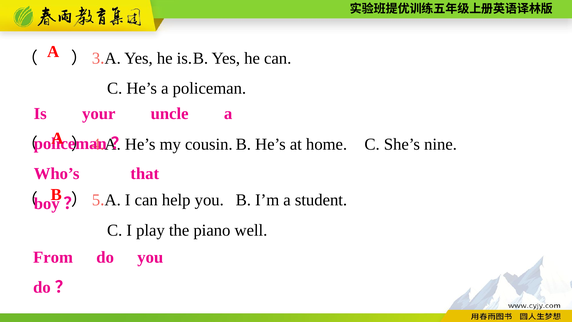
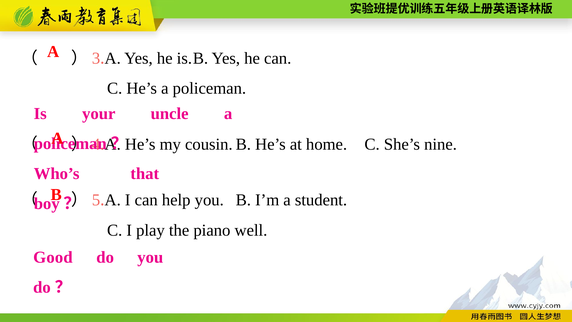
From: From -> Good (53, 257)
